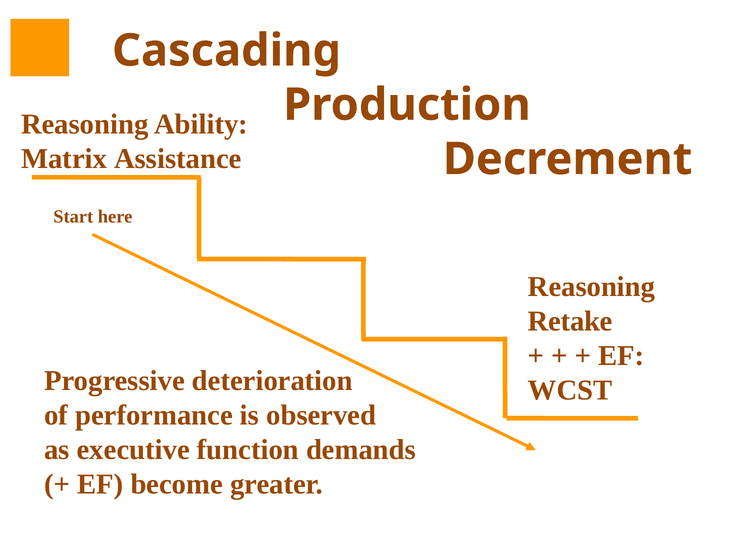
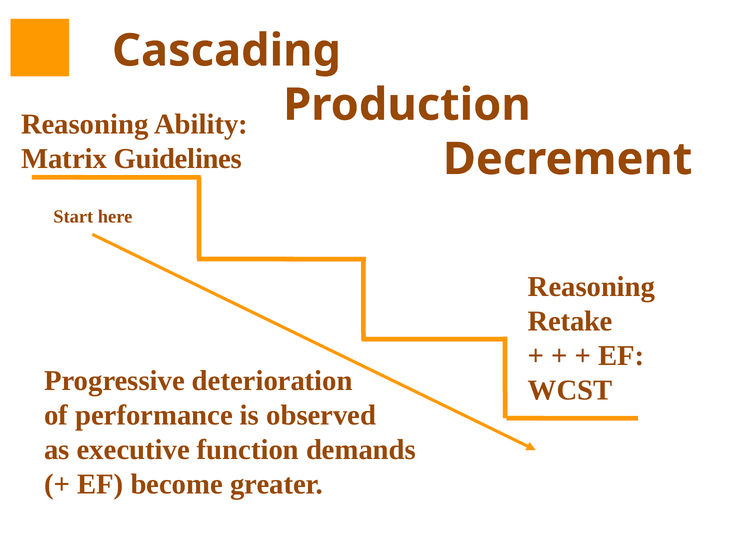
Assistance: Assistance -> Guidelines (178, 159)
